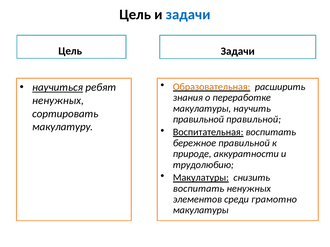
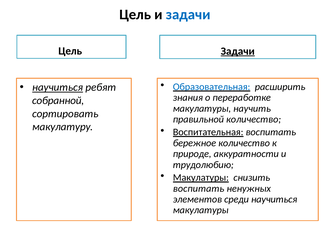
Задачи underline: none -> present (238, 51)
Образовательная colour: orange -> blue (212, 87)
ненужных: ненужных -> собранной (58, 101)
правильной правильной: правильной -> количество (254, 120)
бережное правильной: правильной -> количество (244, 143)
среди грамотно: грамотно -> научиться (274, 200)
